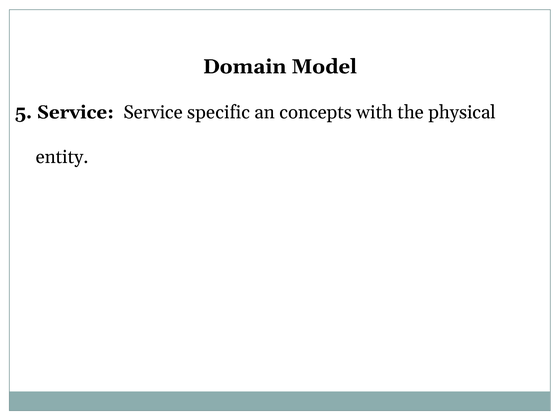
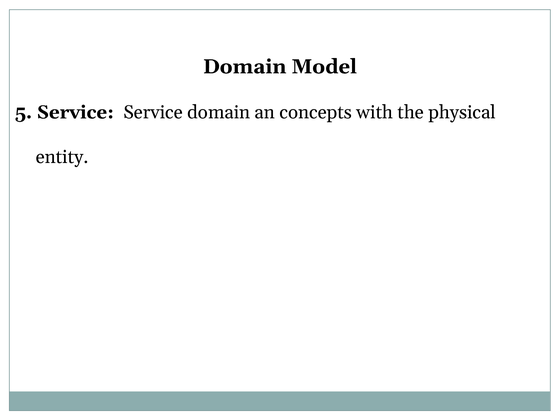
Service specific: specific -> domain (219, 112)
